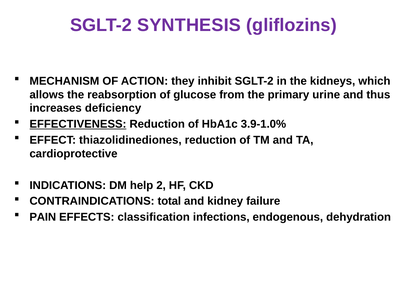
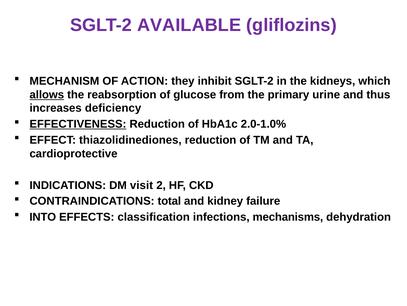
SYNTHESIS: SYNTHESIS -> AVAILABLE (189, 25)
allows underline: none -> present (47, 94)
3.9-1.0%: 3.9-1.0% -> 2.0-1.0% (263, 124)
help: help -> visit (142, 185)
PAIN: PAIN -> INTO (43, 217)
endogenous: endogenous -> mechanisms (288, 217)
